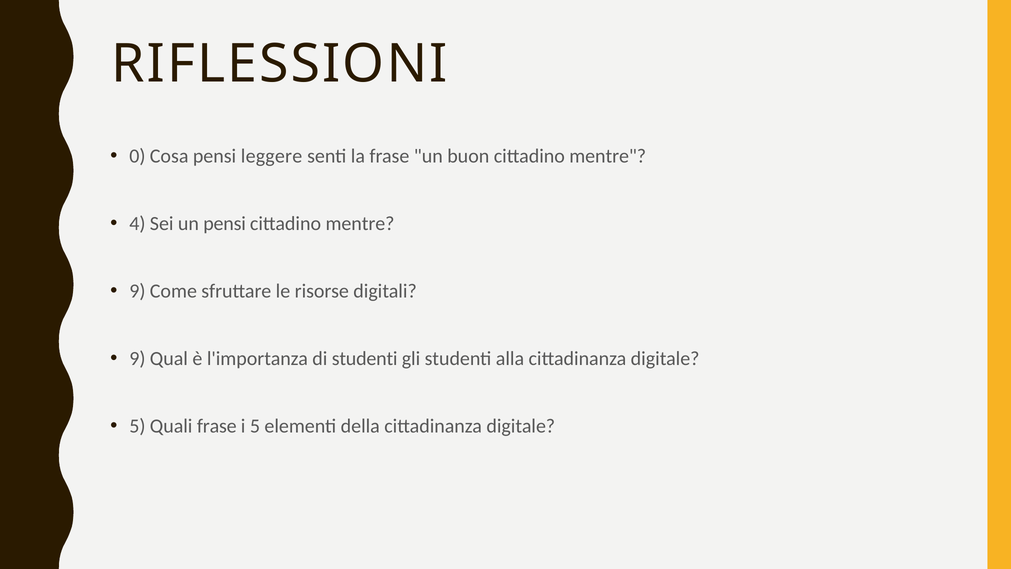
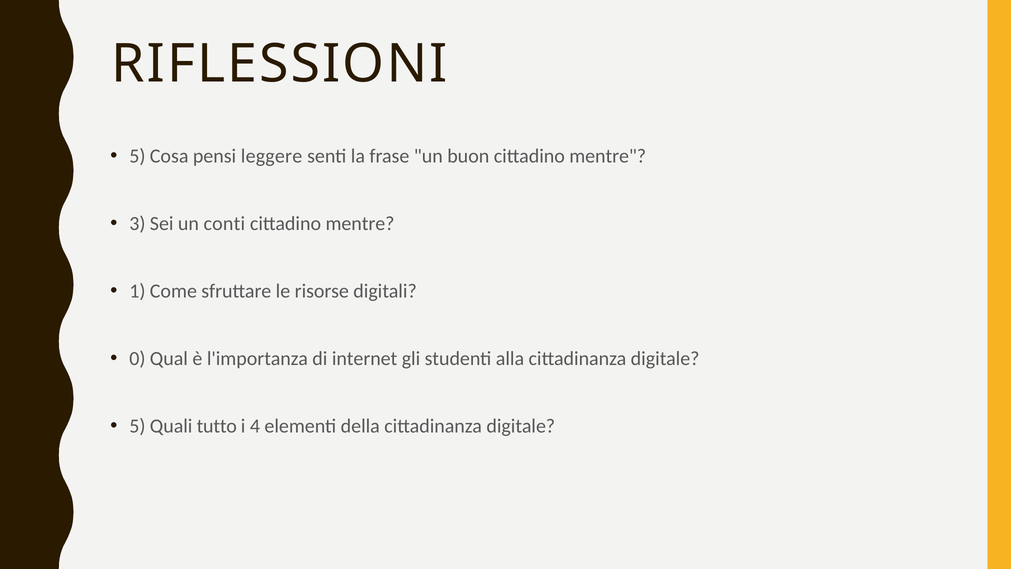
0: 0 -> 5 (137, 156)
4: 4 -> 3 (137, 224)
un pensi: pensi -> conti (224, 224)
9: 9 -> 1 (137, 291)
9: 9 -> 0 (137, 358)
di studenti: studenti -> internet (365, 358)
Quali frase: frase -> tutto (217, 426)
i 5: 5 -> 4 (255, 426)
